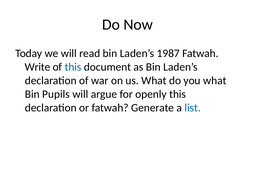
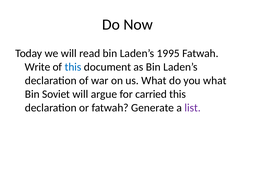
1987: 1987 -> 1995 (168, 53)
Pupils: Pupils -> Soviet (56, 94)
openly: openly -> carried (151, 94)
list colour: blue -> purple (193, 108)
